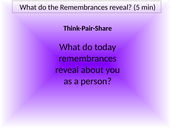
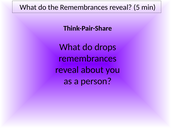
today: today -> drops (105, 47)
